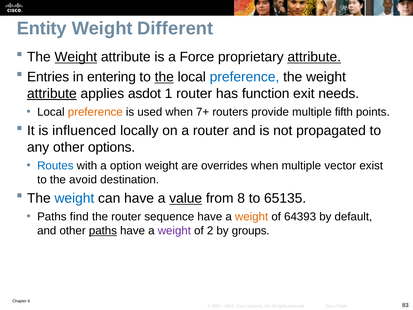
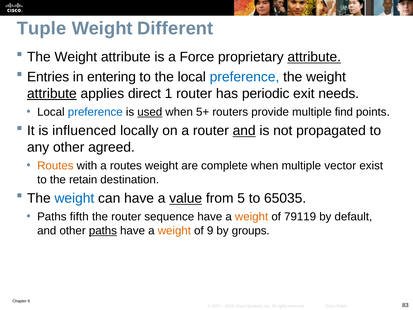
Entity: Entity -> Tuple (42, 28)
Weight underline: present -> none (76, 57)
the underline: present -> none (164, 77)
asdot: asdot -> direct (144, 93)
function: function -> periodic (266, 93)
preference colour: orange -> blue (95, 112)
used underline: none -> present (150, 112)
7+: 7+ -> 5+ (203, 112)
fifth: fifth -> find (344, 112)
and underline: none -> present (244, 131)
options: options -> agreed (111, 147)
Routes colour: blue -> orange (55, 166)
a option: option -> routes (126, 166)
overrides: overrides -> complete (224, 166)
avoid: avoid -> retain (83, 179)
8: 8 -> 5 (241, 198)
65135: 65135 -> 65035 (285, 198)
find: find -> fifth (79, 217)
64393: 64393 -> 79119 (300, 217)
weight colour: purple -> orange (174, 230)
2: 2 -> 9 (210, 230)
